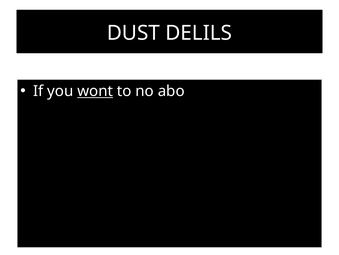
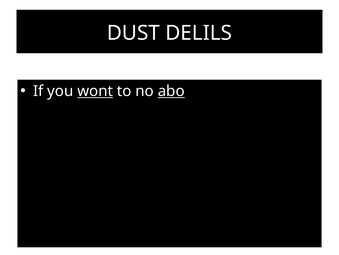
abo underline: none -> present (171, 91)
